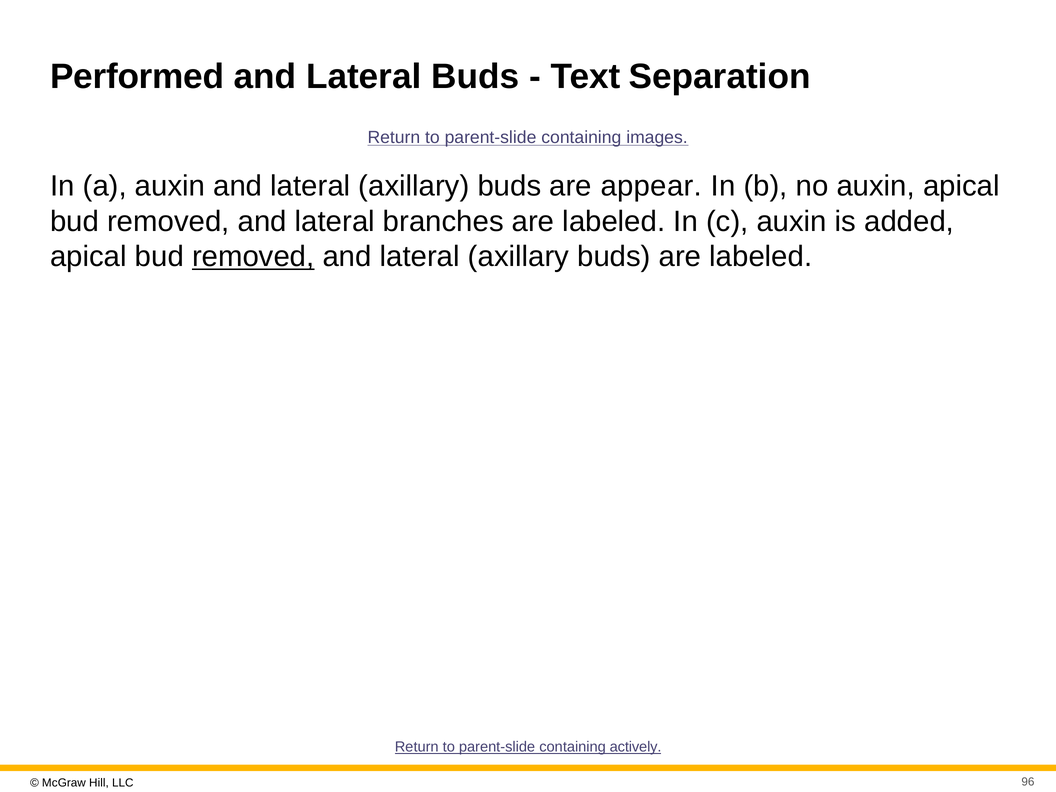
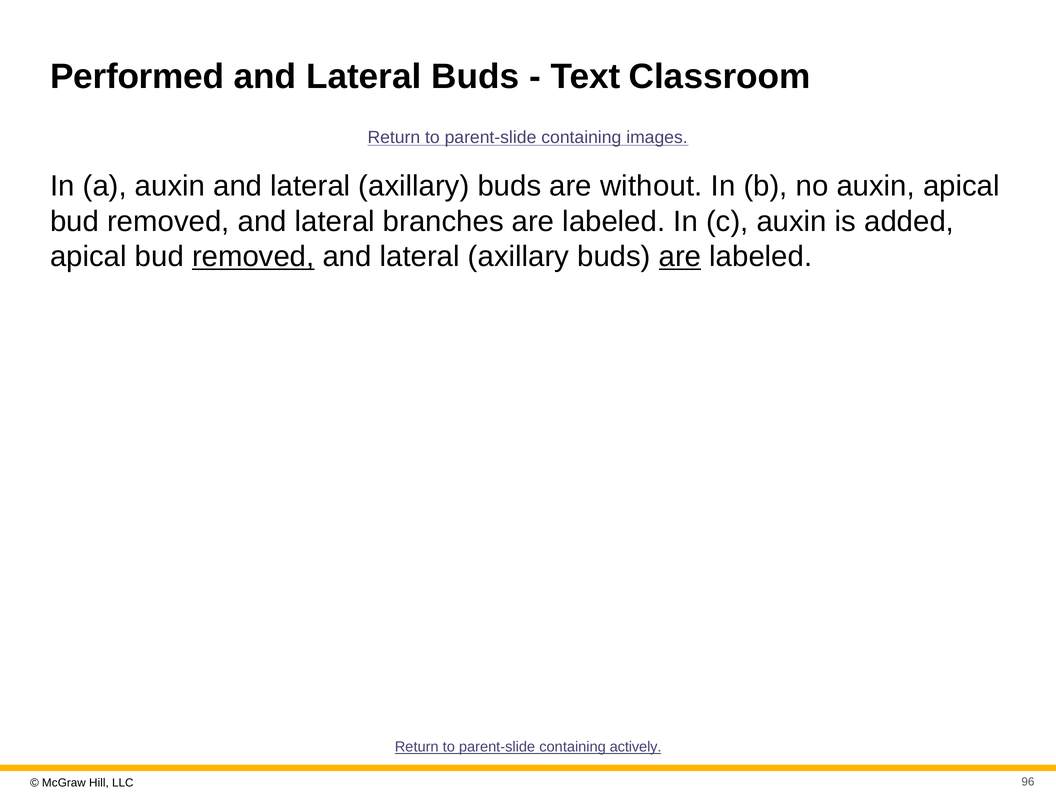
Separation: Separation -> Classroom (720, 77)
appear: appear -> without (651, 186)
are underline: none -> present (680, 257)
